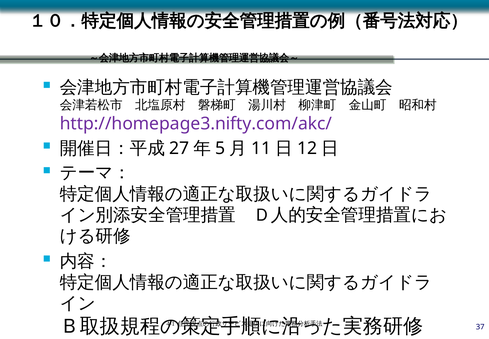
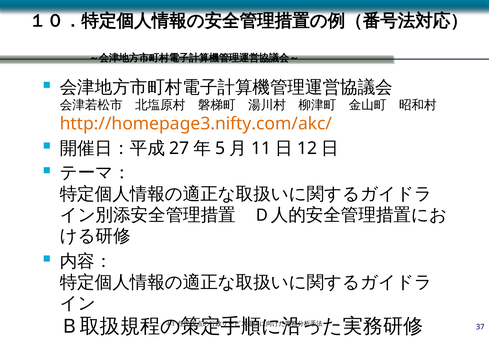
http://homepage3.nifty.com/akc/ colour: purple -> orange (196, 123)
